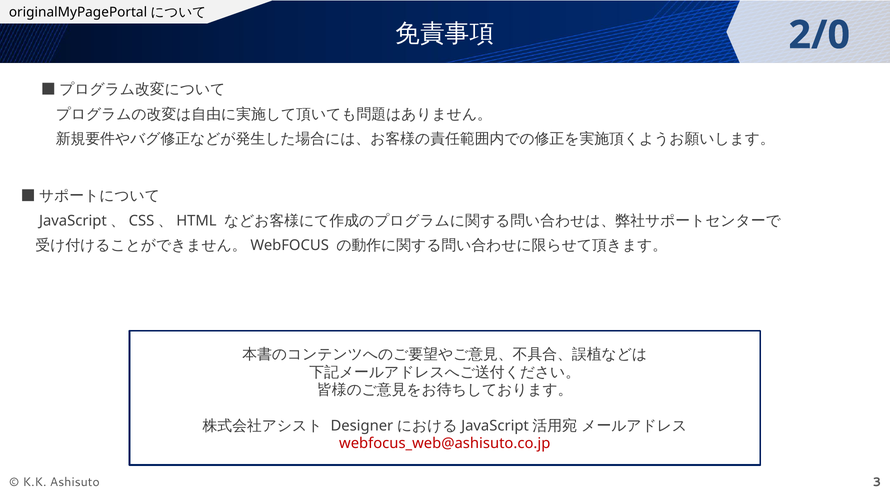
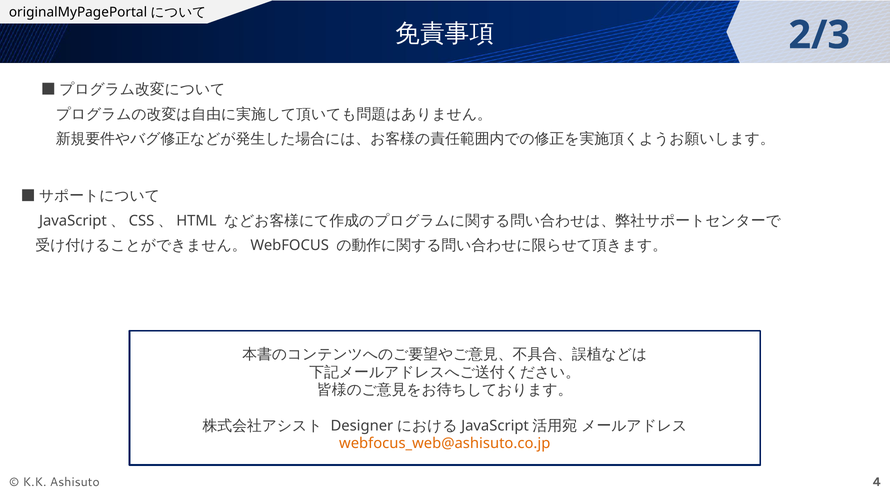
2/0: 2/0 -> 2/3 (819, 35)
webfocus_web@ashisuto.co.jp colour: red -> orange (445, 443)
3: 3 -> 4 (877, 482)
